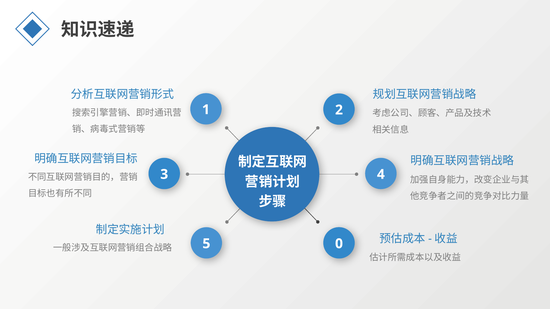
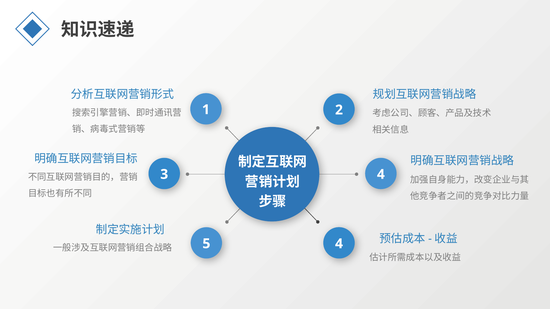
5 0: 0 -> 4 (339, 244)
